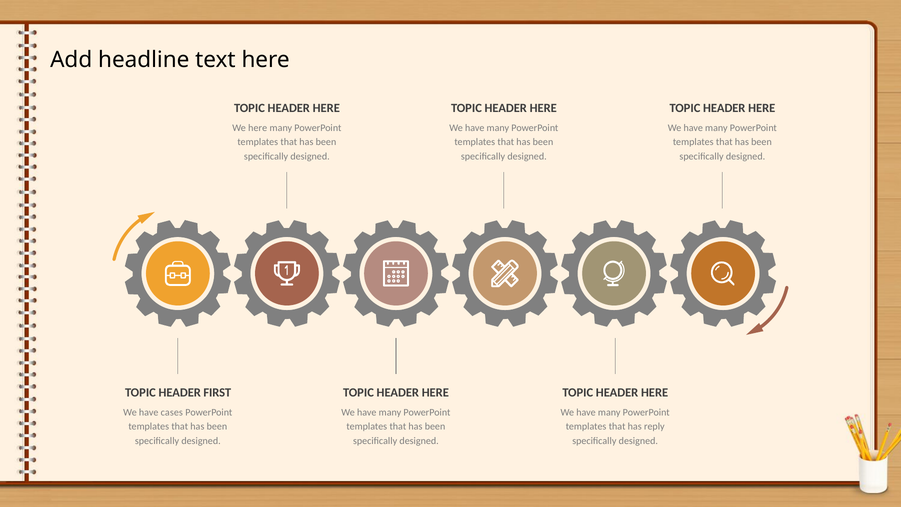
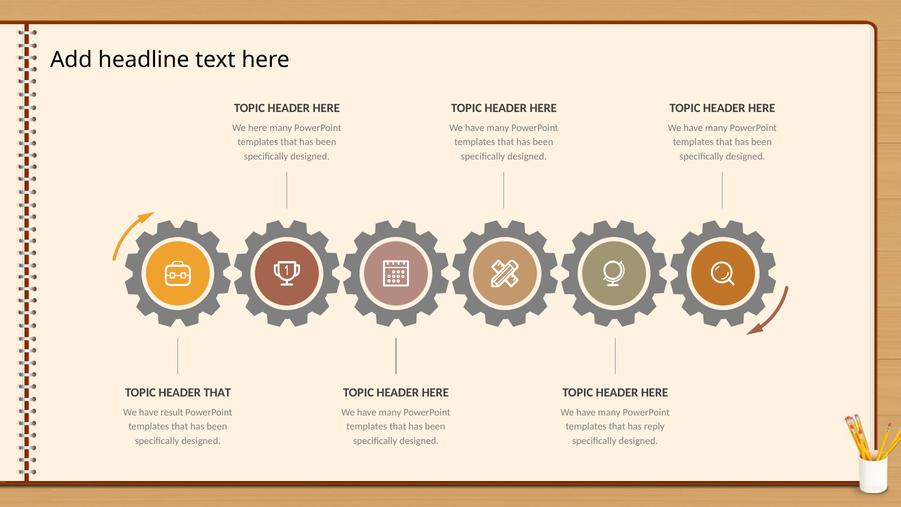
HEADER FIRST: FIRST -> THAT (217, 393)
cases: cases -> result (172, 412)
